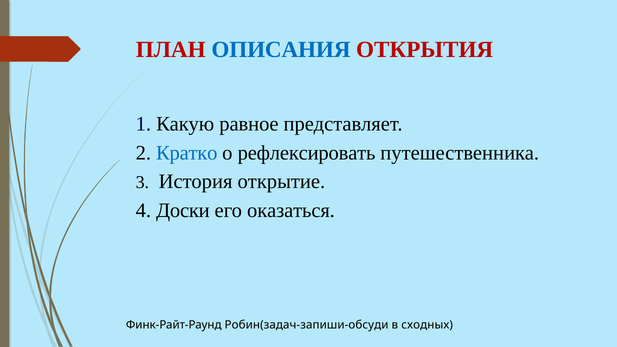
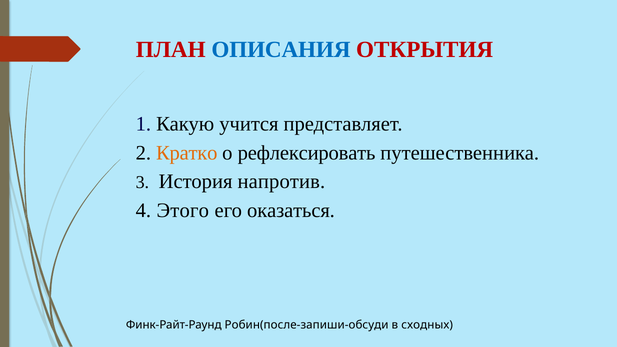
равное: равное -> учится (249, 124)
Кратко colour: blue -> orange (187, 153)
открытие: открытие -> напротив (281, 182)
Доски: Доски -> Этого (183, 210)
Робин(задач-запиши-обсуди: Робин(задач-запиши-обсуди -> Робин(после-запиши-обсуди (307, 325)
